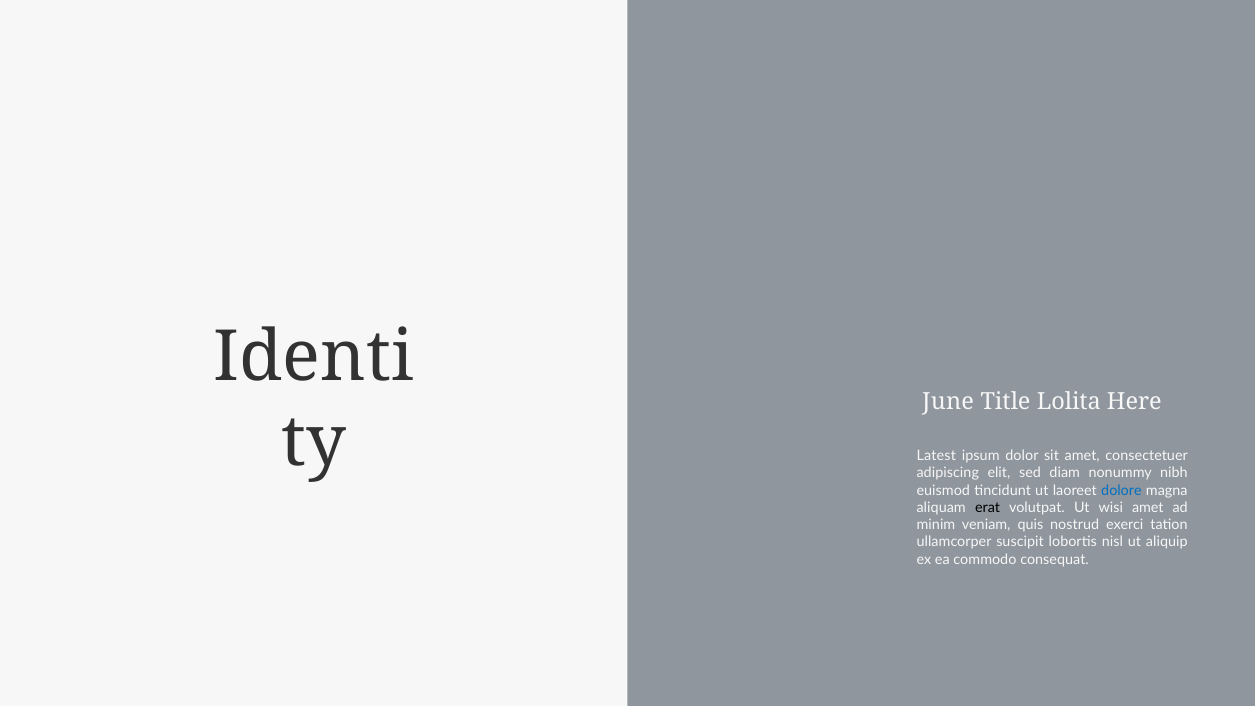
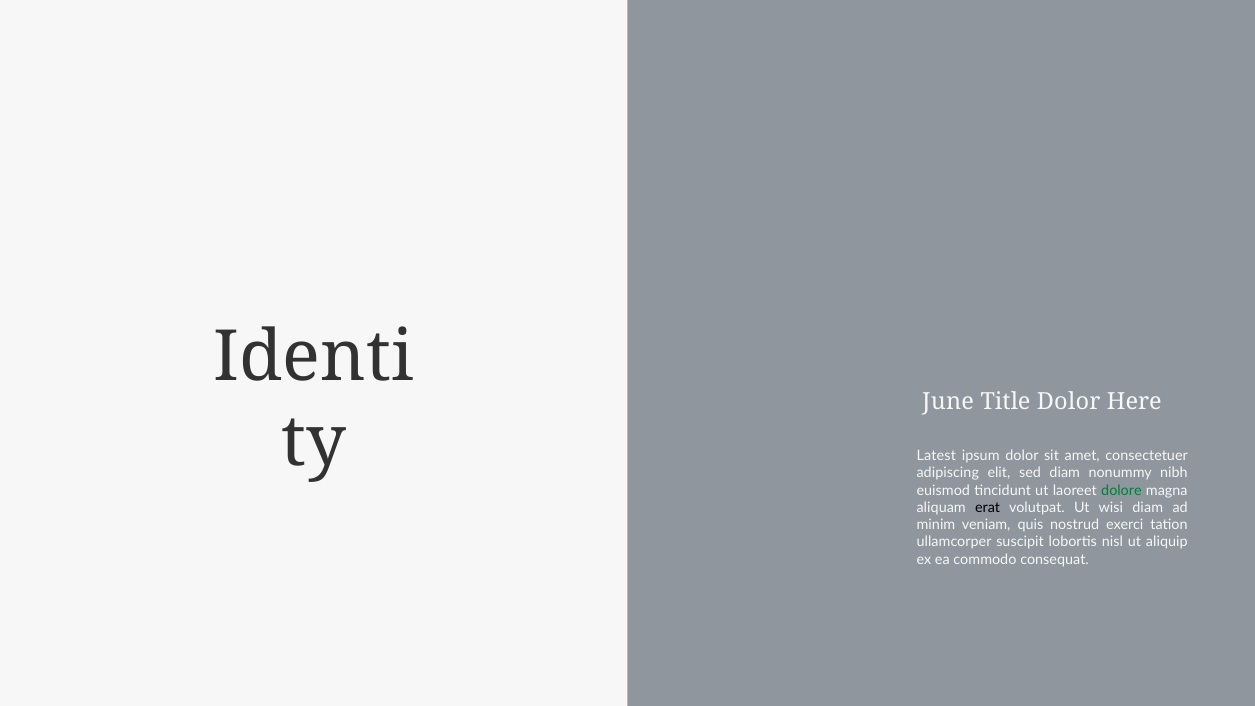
Title Lolita: Lolita -> Dolor (1069, 402)
dolore colour: blue -> green (1121, 490)
wisi amet: amet -> diam (1148, 507)
